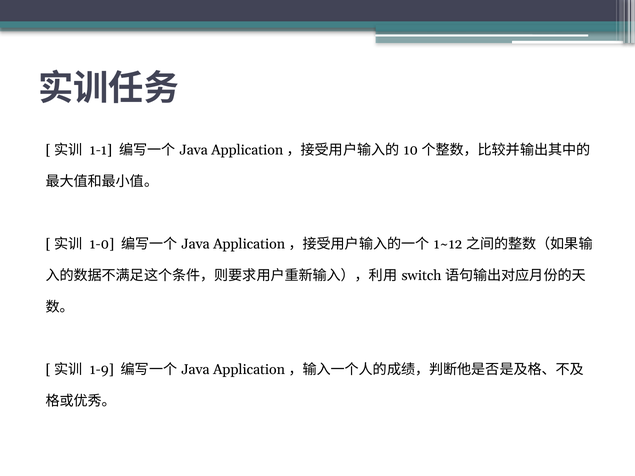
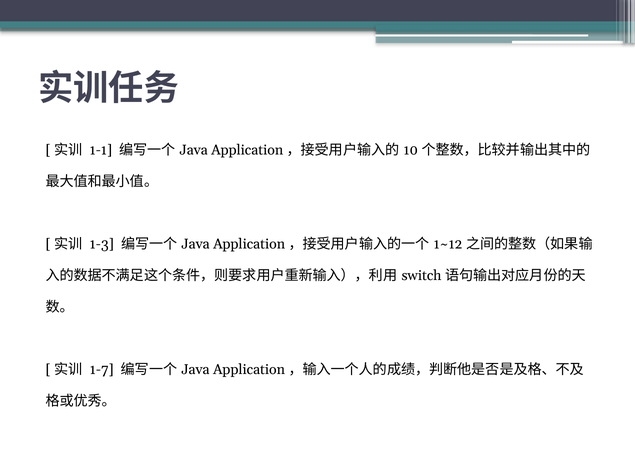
1-0: 1-0 -> 1-3 (102, 244)
1-9: 1-9 -> 1-7 (102, 370)
